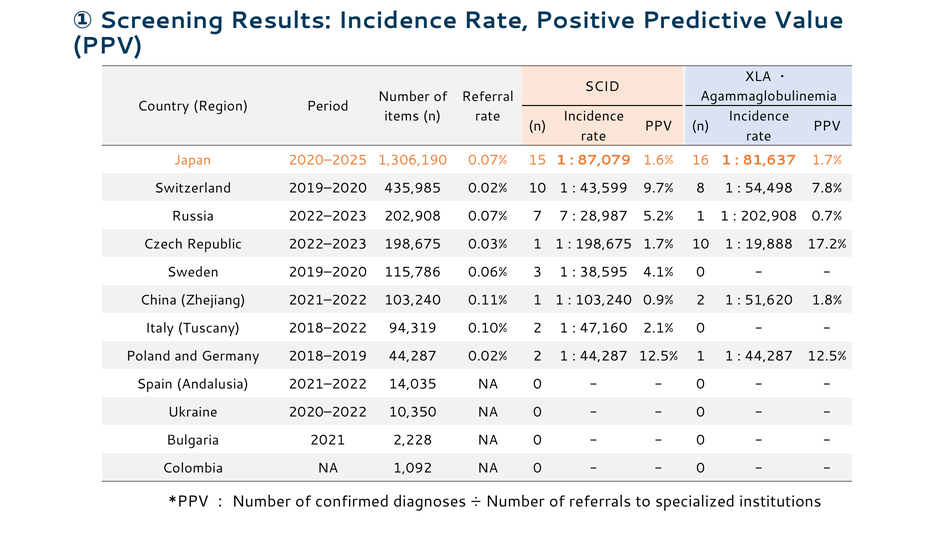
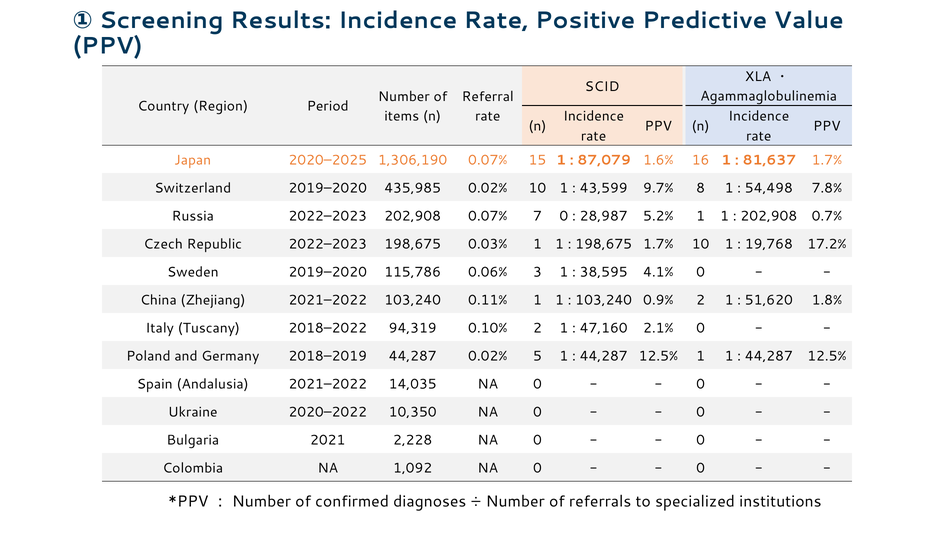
7 7: 7 -> 0 (564, 216)
19,888: 19,888 -> 19,768 (769, 244)
0.02% 2: 2 -> 5 (537, 356)
